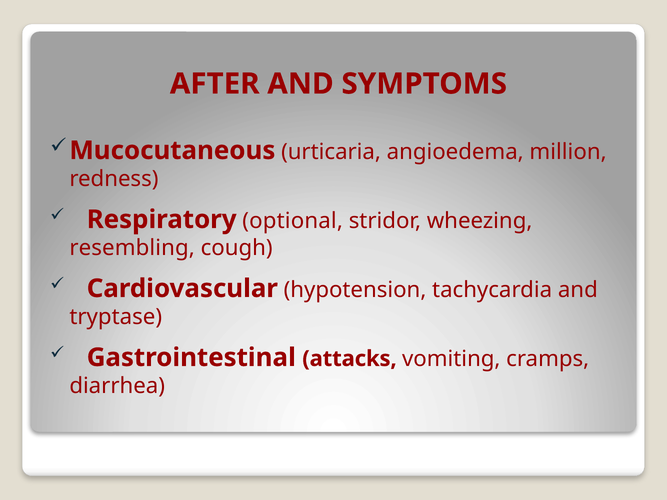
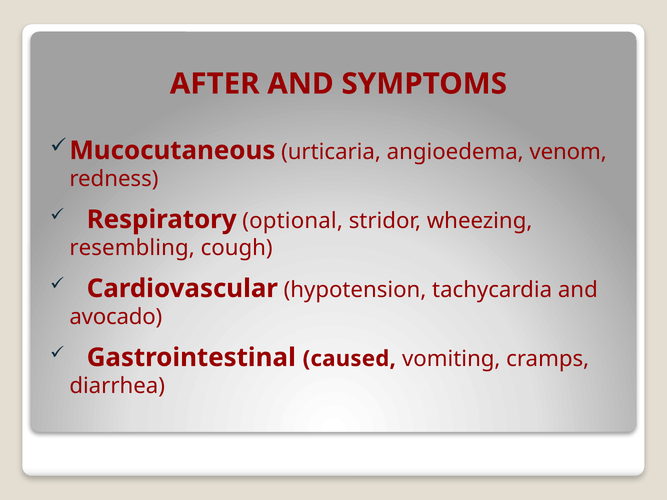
million: million -> venom (568, 152)
tryptase: tryptase -> avocado (116, 317)
attacks: attacks -> caused (349, 359)
